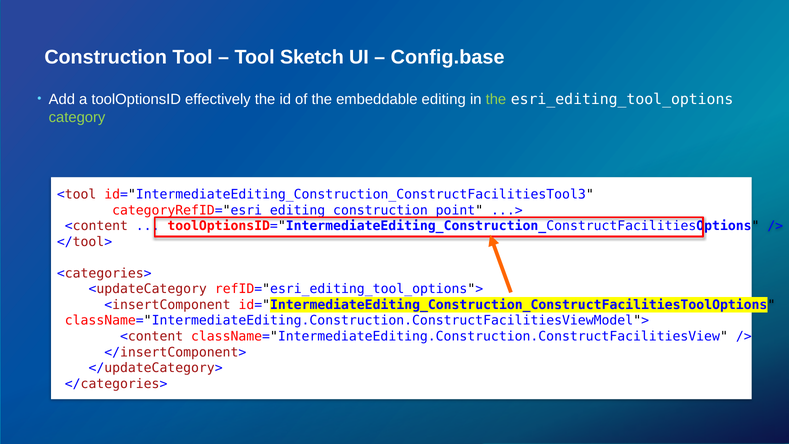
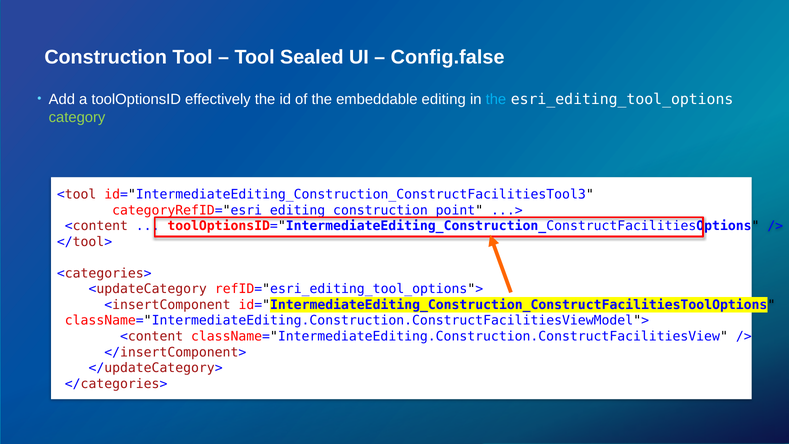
Sketch: Sketch -> Sealed (312, 57)
Config.base: Config.base -> Config.false (448, 57)
the colour: light green -> light blue (496, 99)
